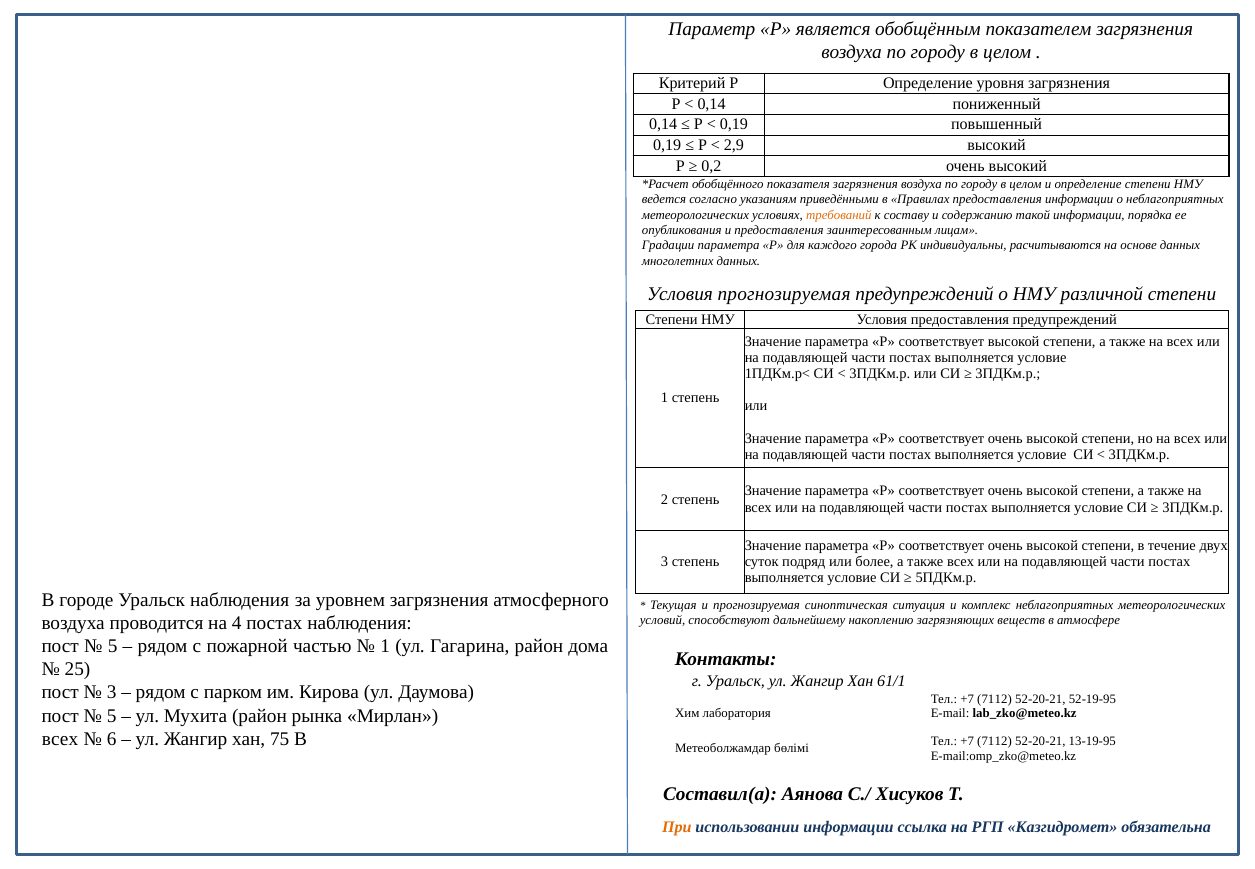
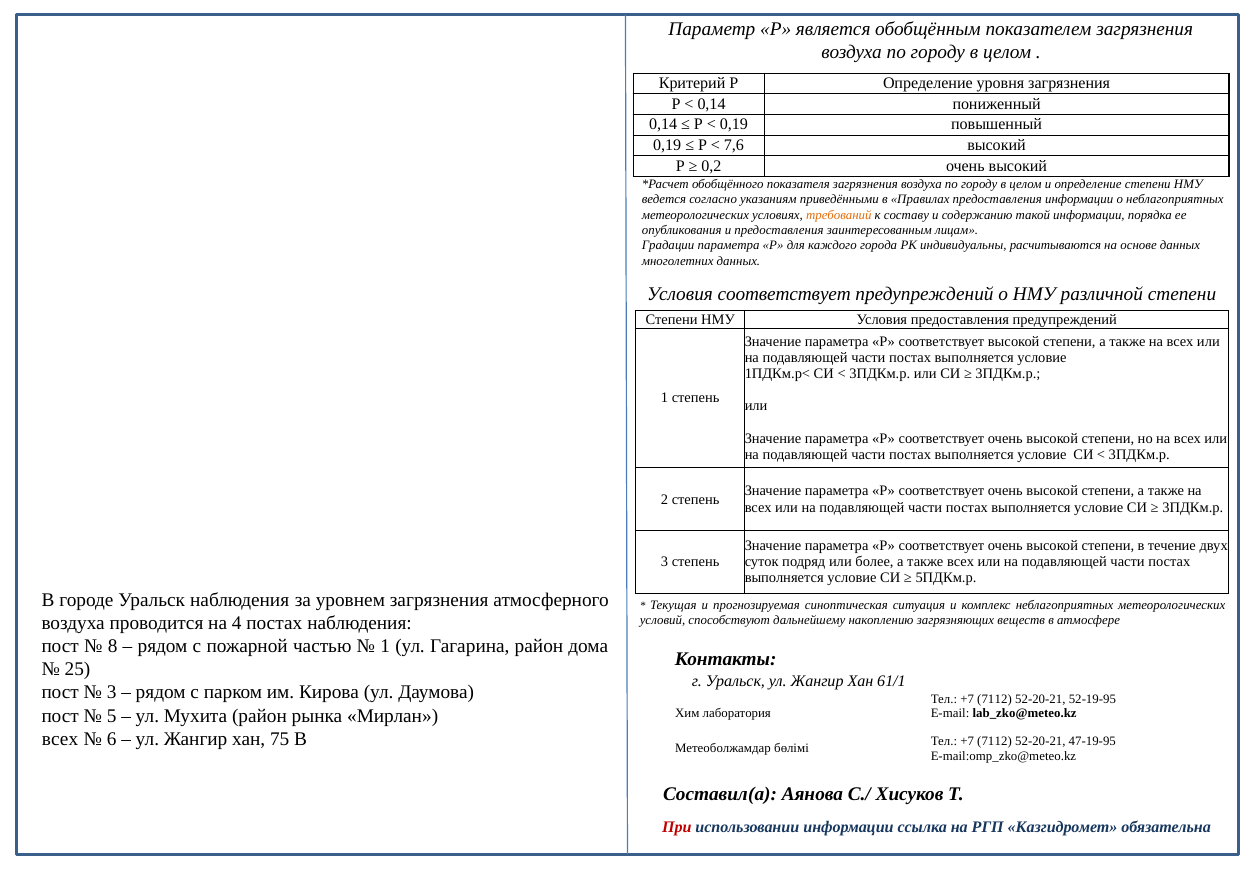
2,9: 2,9 -> 7,6 (734, 145)
Условия прогнозируемая: прогнозируемая -> соответствует (784, 294)
5: 5 -> 8 (113, 646)
13-19-95: 13-19-95 -> 47-19-95 (1092, 741)
При colour: orange -> red (677, 827)
